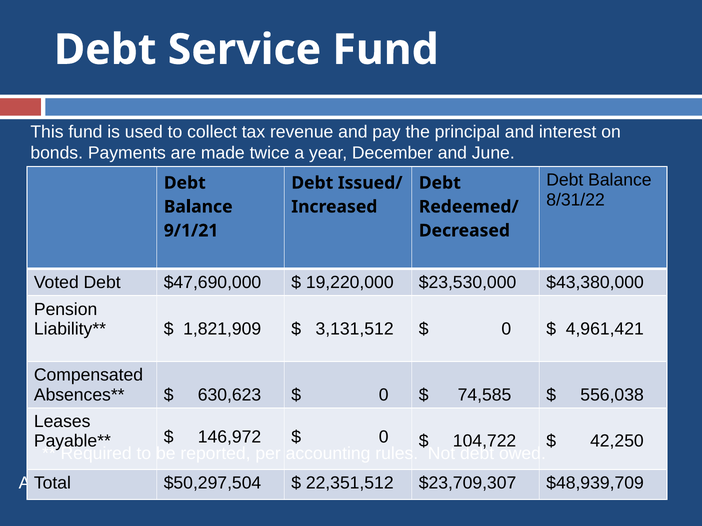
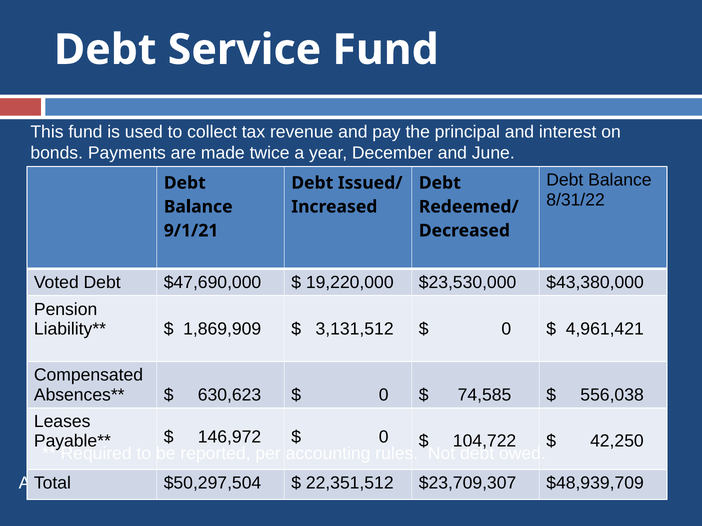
1,821,909: 1,821,909 -> 1,869,909 (222, 329)
